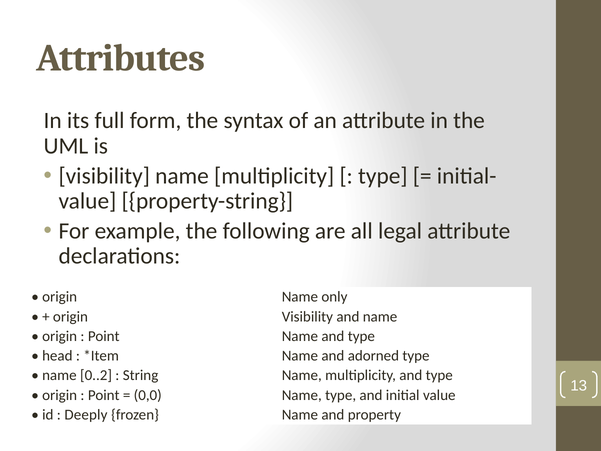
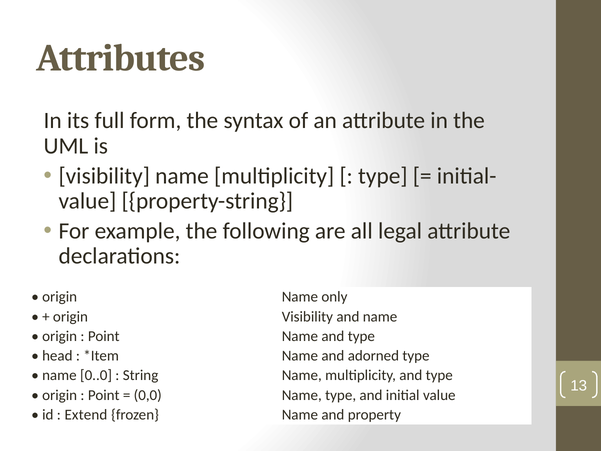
0..2: 0..2 -> 0..0 (96, 375)
Deeply: Deeply -> Extend (86, 414)
